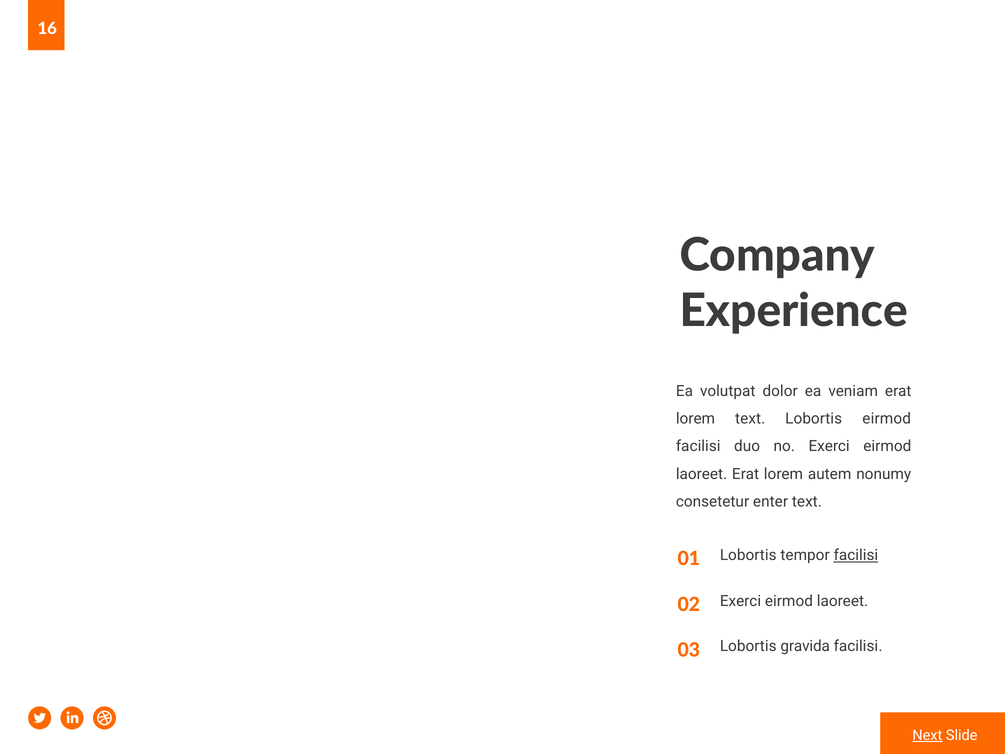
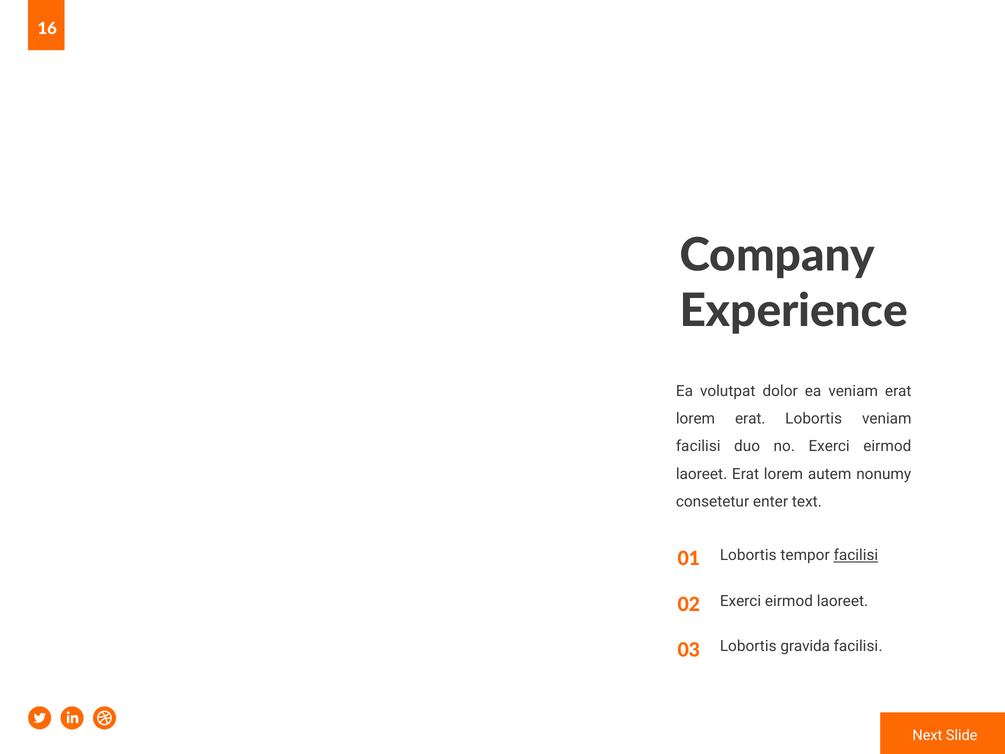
lorem text: text -> erat (750, 419)
Lobortis eirmod: eirmod -> veniam (887, 419)
Next underline: present -> none (927, 735)
